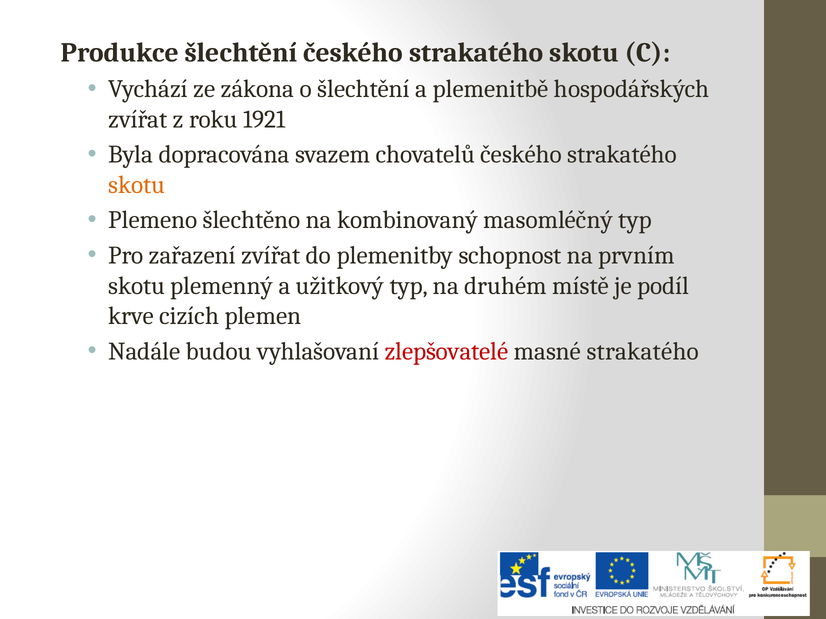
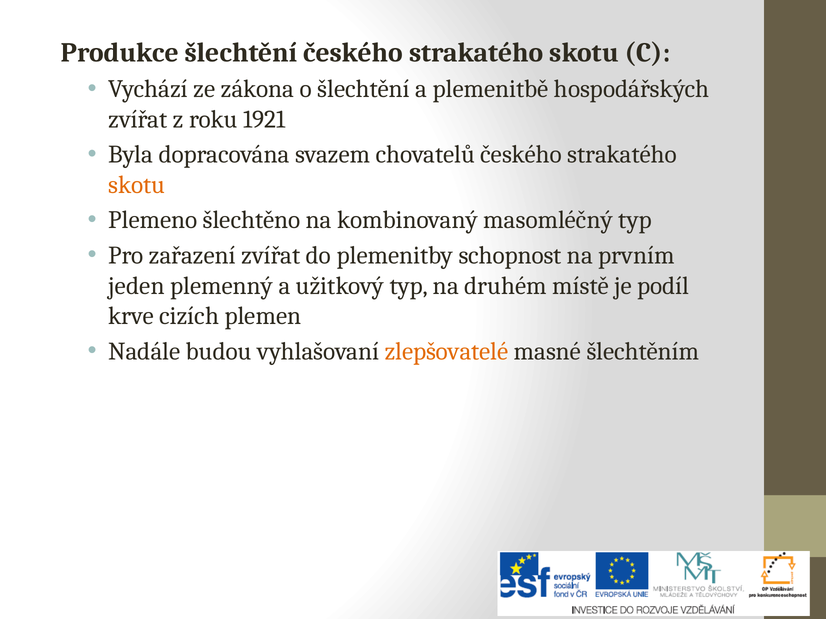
skotu: skotu -> jeden (136, 286)
zlepšovatelé colour: red -> orange (447, 352)
masné strakatého: strakatého -> šlechtěním (643, 352)
